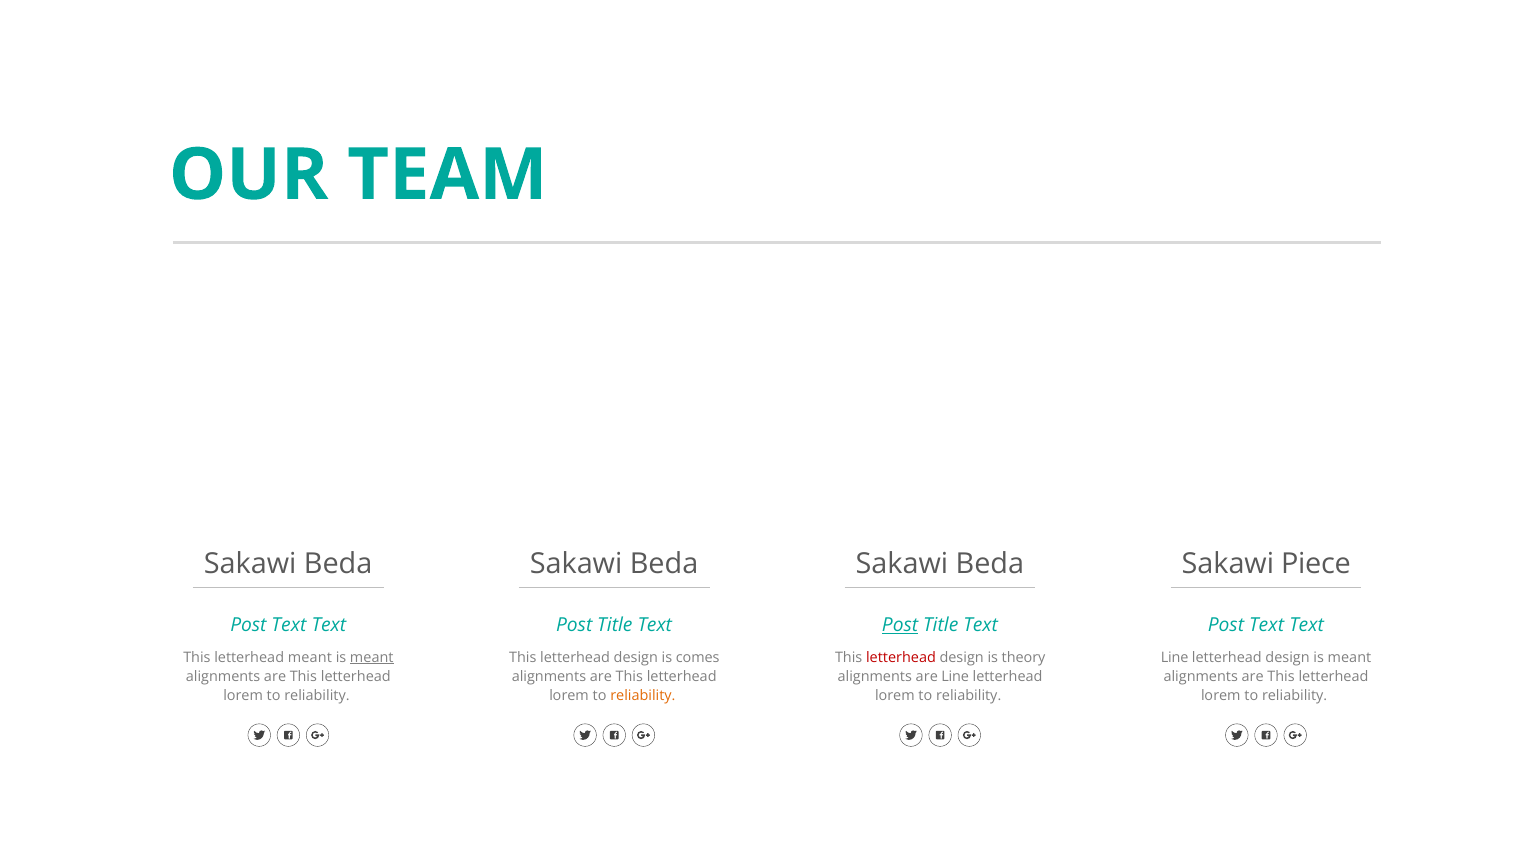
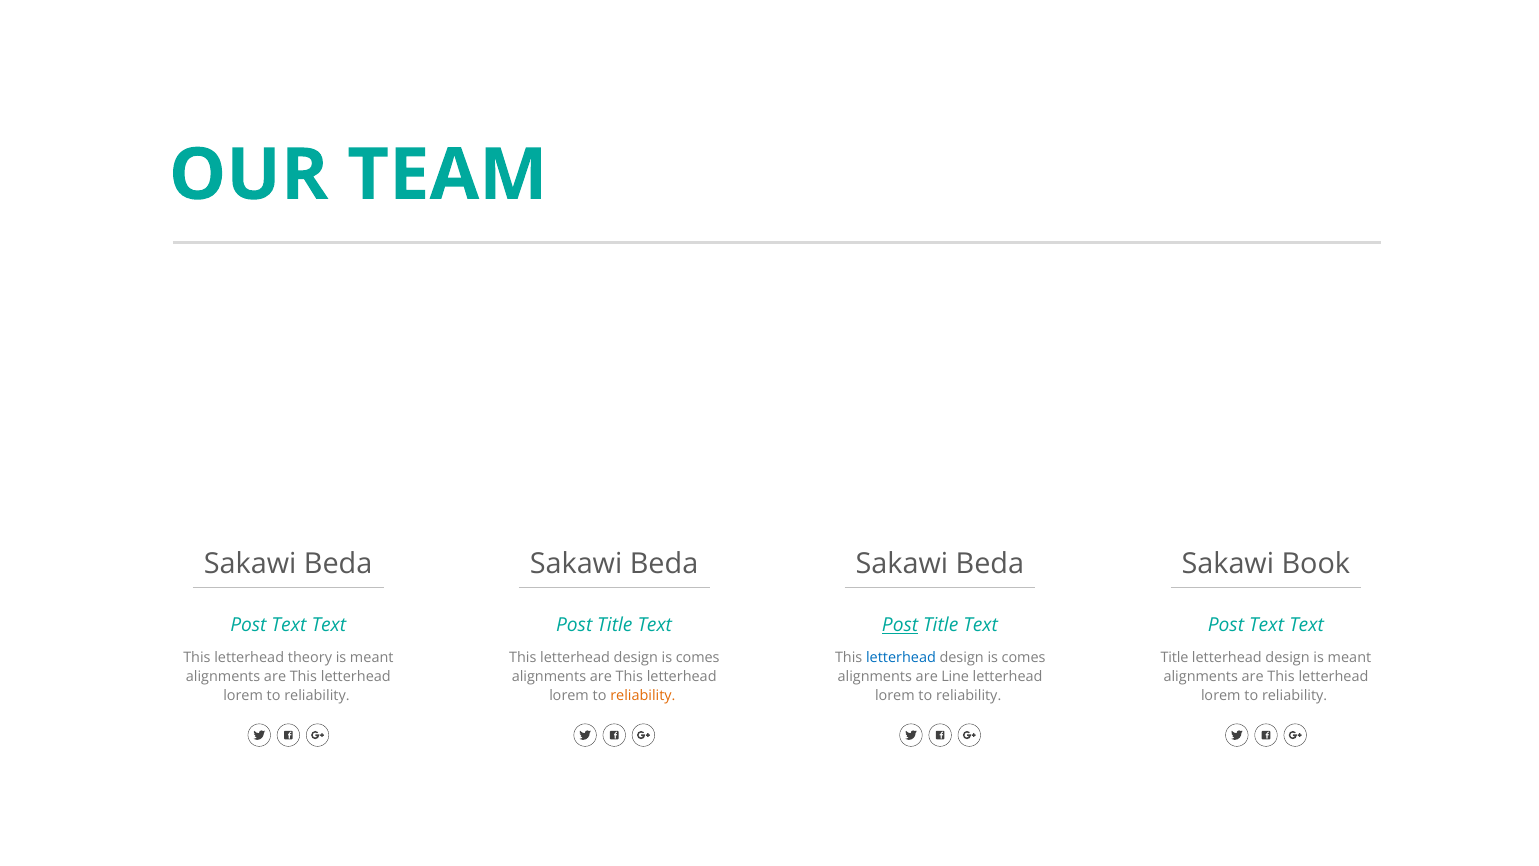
Piece: Piece -> Book (1316, 564)
letterhead meant: meant -> theory (310, 657)
meant underline: present -> none (372, 657)
letterhead colour: red -> blue (901, 657)
theory: theory -> comes (1024, 657)
Line: Line -> Title (1175, 657)
